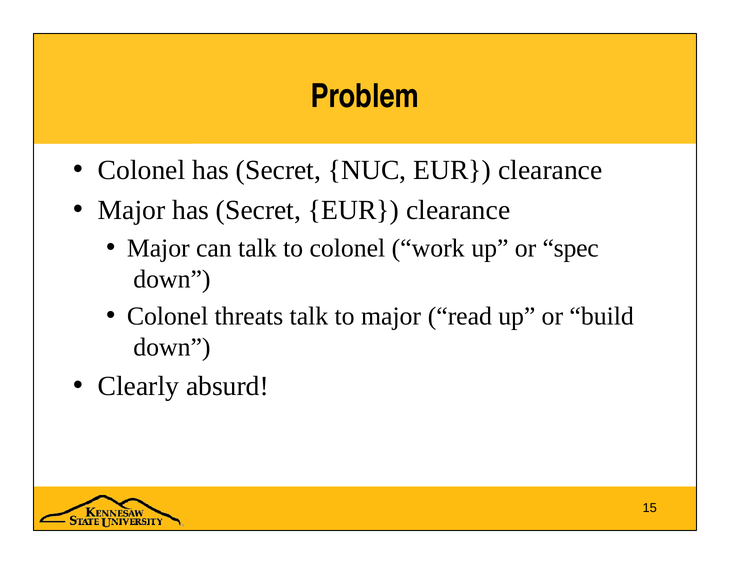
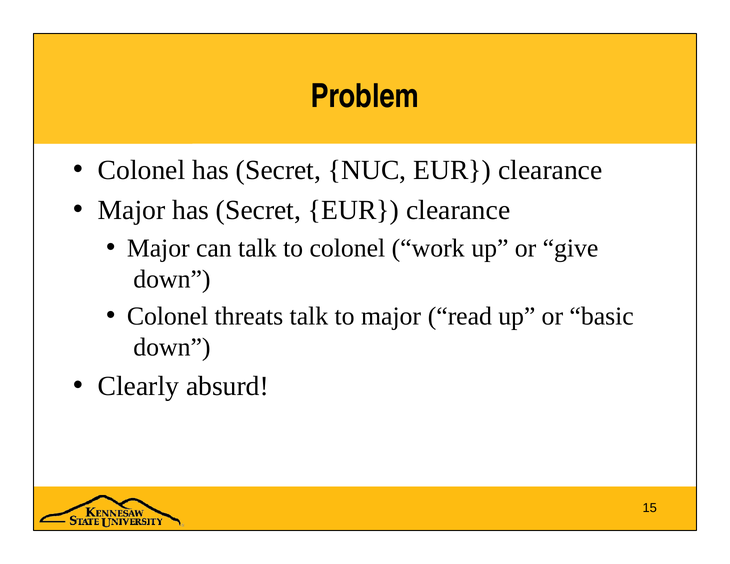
spec: spec -> give (571, 248)
build: build -> basic (602, 316)
